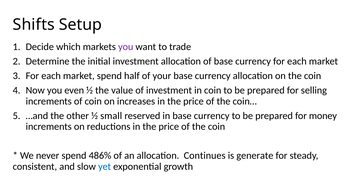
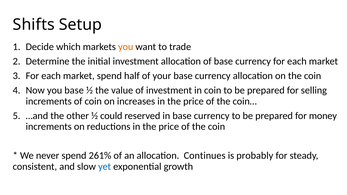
you colour: purple -> orange (126, 47)
you even: even -> base (74, 90)
small: small -> could (111, 116)
486%: 486% -> 261% (100, 156)
generate: generate -> probably (255, 156)
